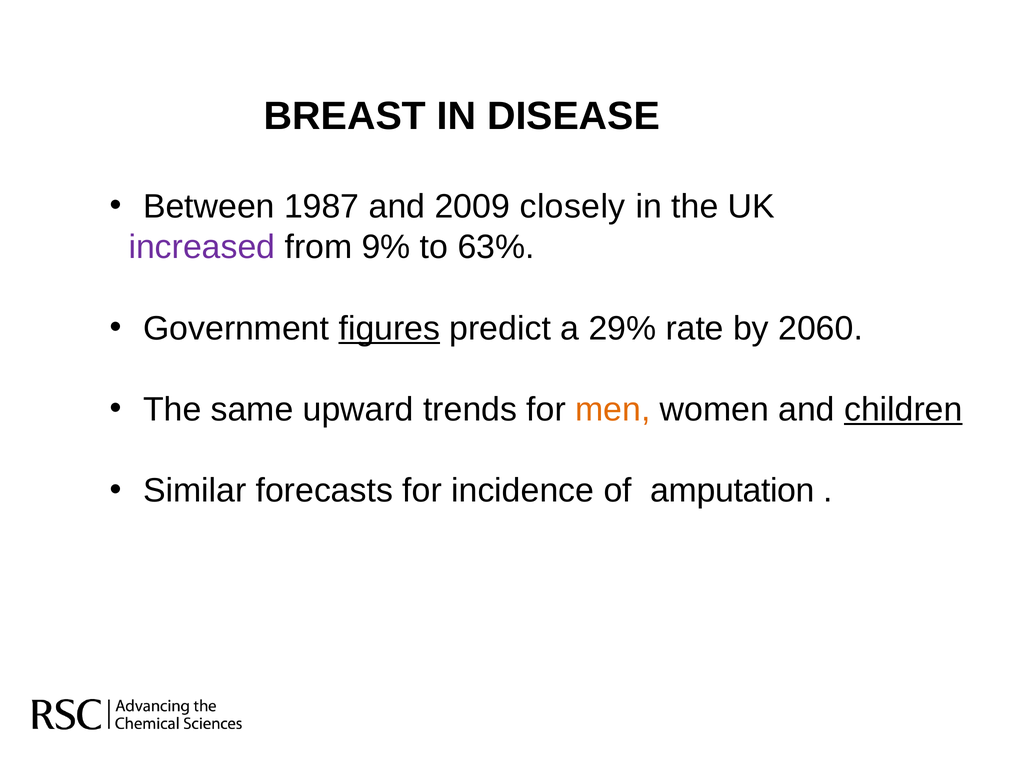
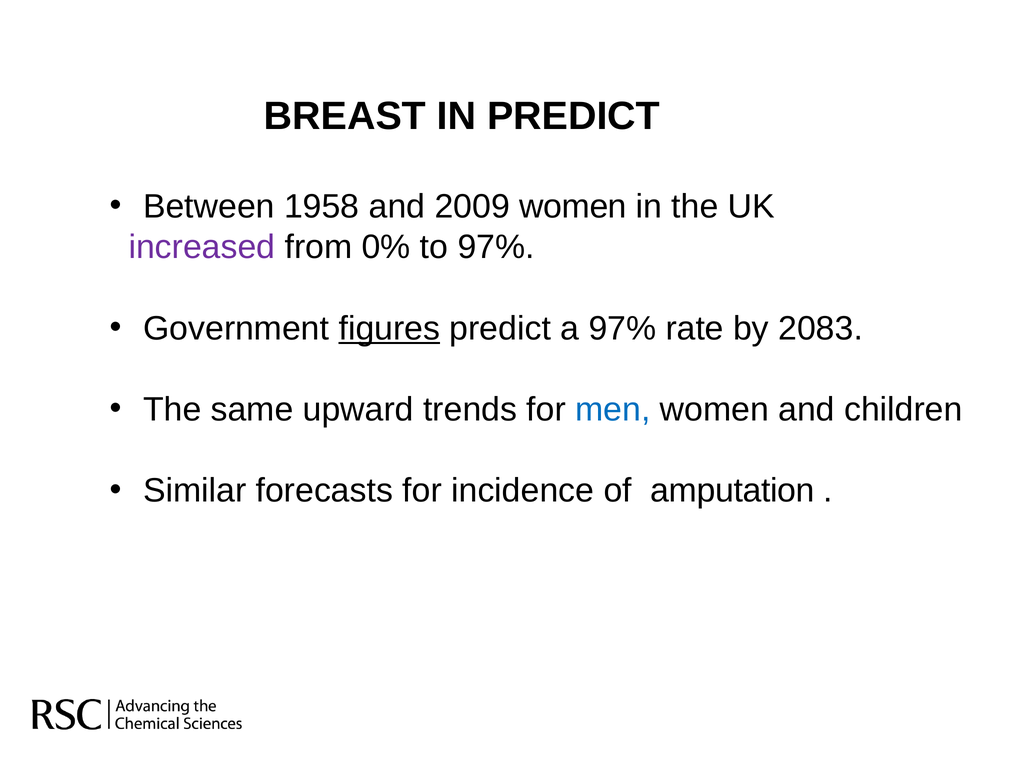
IN DISEASE: DISEASE -> PREDICT (574, 116)
1987: 1987 -> 1958 (322, 207)
2009 closely: closely -> women (573, 207)
9%: 9% -> 0% (386, 247)
to 63%: 63% -> 97% (496, 247)
a 29%: 29% -> 97% (622, 329)
2060: 2060 -> 2083 (821, 329)
men colour: orange -> blue (613, 410)
children underline: present -> none (903, 410)
